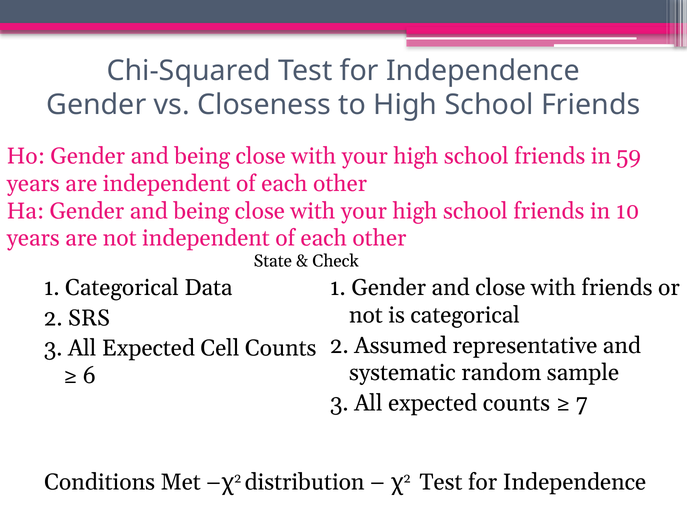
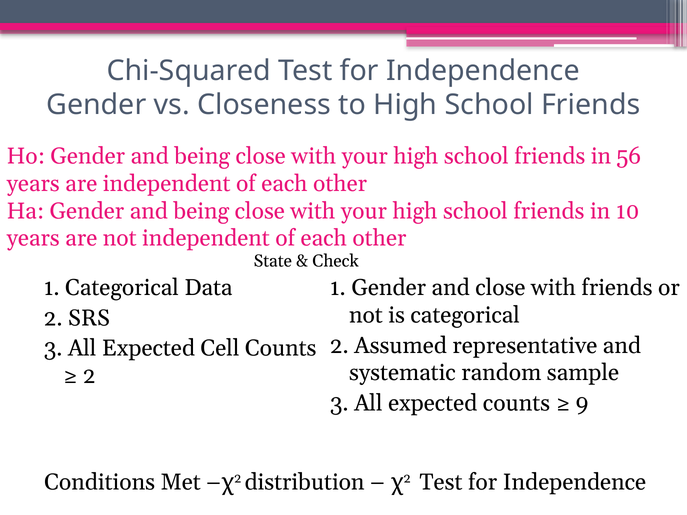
59: 59 -> 56 (629, 156)
6: 6 -> 2 (89, 376)
7: 7 -> 9 (582, 403)
